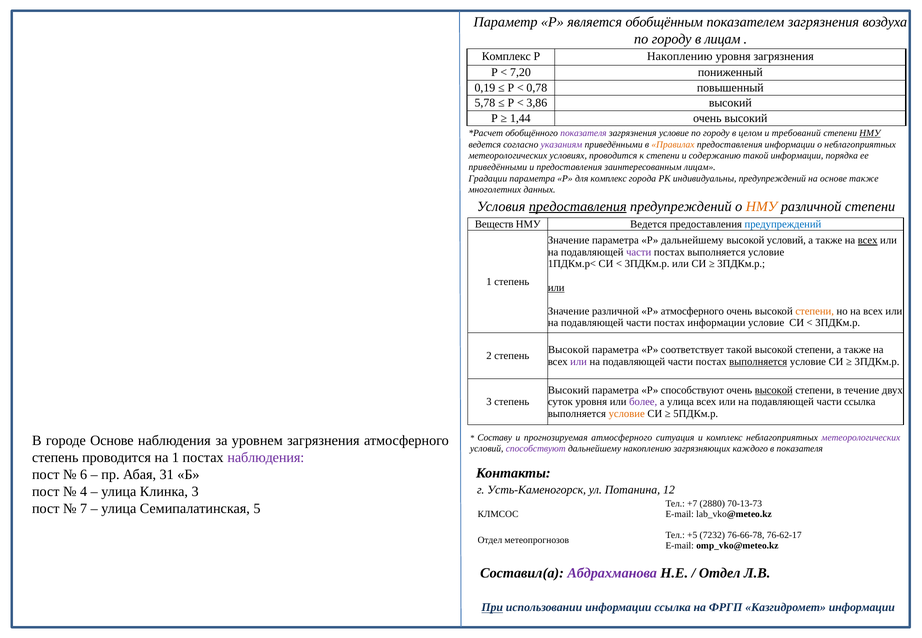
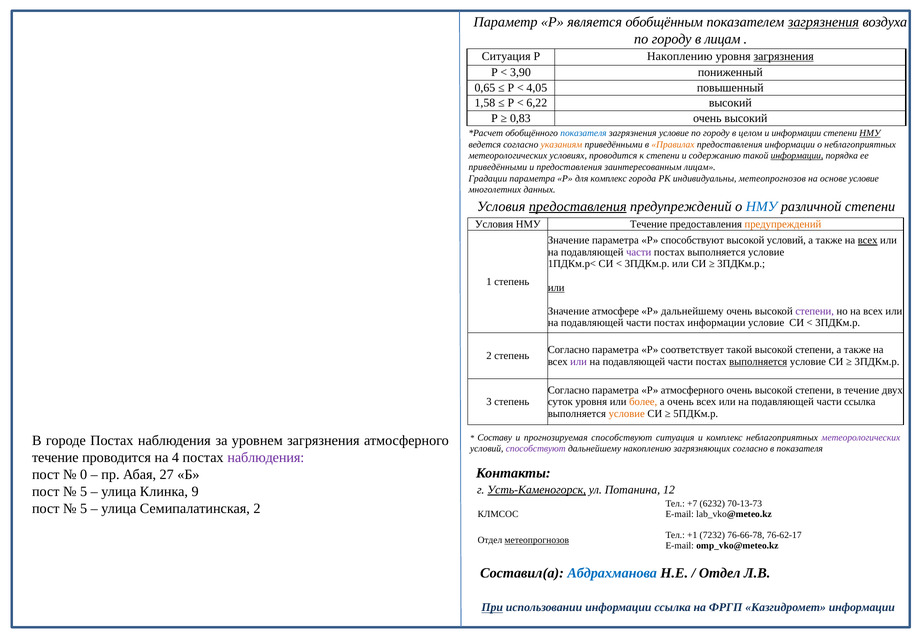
загрязнения underline: none -> present (823, 22)
Комплекс: Комплекс -> Ситуация (506, 56)
загрязнения underline: none -> present (784, 56)
7,20: 7,20 -> 3,90 (520, 73)
0,19: 0,19 -> 0,65 (485, 88)
0,78: 0,78 -> 4,05 (537, 88)
5,78: 5,78 -> 1,58 (485, 103)
3,86: 3,86 -> 6,22 (537, 103)
1,44: 1,44 -> 0,83 (520, 118)
показателя colour: purple -> blue (583, 133)
и требований: требований -> информации (796, 133)
указаниям colour: purple -> orange (561, 145)
информации underline: none -> present (797, 156)
индивидуальны предупреждений: предупреждений -> метеопрогнозов (772, 179)
основе также: также -> условие (864, 179)
НМУ colour: orange -> blue (762, 207)
Веществ: Веществ -> Условия (494, 224)
Ведется: Ведется -> Течение (649, 224)
предупреждений colour: blue -> orange (783, 224)
Р дальнейшему: дальнейшему -> способствуют (692, 240)
Значение различной: различной -> атмосфере (615, 311)
Р атмосферного: атмосферного -> дальнейшему (692, 311)
степени colour: orange -> purple (815, 311)
Высокой: Высокой -> Согласно (569, 350)
Высокий: Высокий -> Согласно (569, 390)
Р способствуют: способствуют -> атмосферного (692, 390)
высокой underline: present -> none (774, 390)
более colour: purple -> orange (643, 402)
а улица: улица -> очень (680, 402)
городе Основе: Основе -> Постах (112, 441)
прогнозируемая атмосферного: атмосферного -> способствуют (622, 438)
загрязняющих каждого: каждого -> согласно (750, 449)
степень: степень -> течение (55, 458)
на 1: 1 -> 4 (175, 458)
6: 6 -> 0 (84, 475)
31: 31 -> 27 (167, 475)
Усть-Каменогорск underline: none -> present (537, 490)
4: 4 -> 5 (84, 492)
Клинка 3: 3 -> 9 (195, 492)
2880: 2880 -> 6232 (712, 504)
7: 7 -> 5 (84, 509)
Семипалатинская 5: 5 -> 2 (257, 509)
+5: +5 -> +1 (692, 535)
метеопрогнозов underline: none -> present (537, 541)
Абдрахманова colour: purple -> blue (612, 573)
